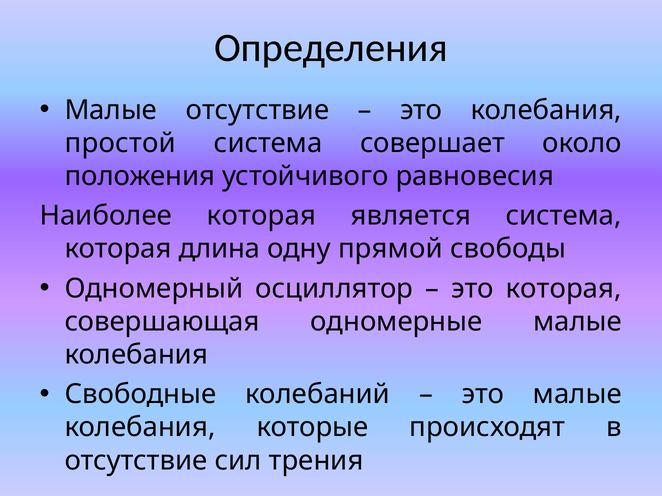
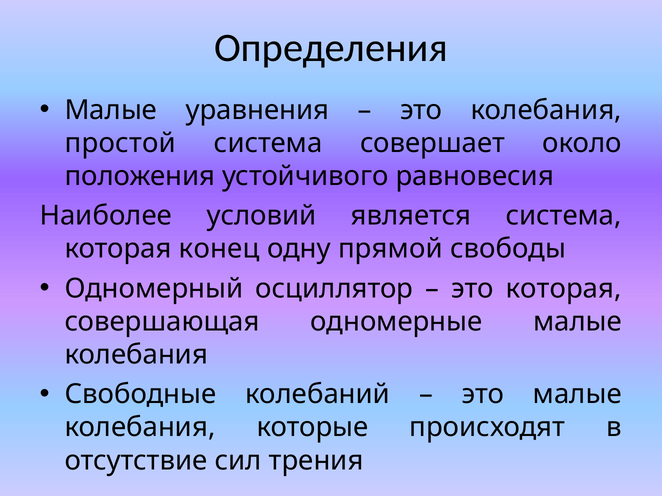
Малые отсутствие: отсутствие -> уравнения (257, 110)
Наиболее которая: которая -> условий (261, 216)
длина: длина -> конец (219, 249)
